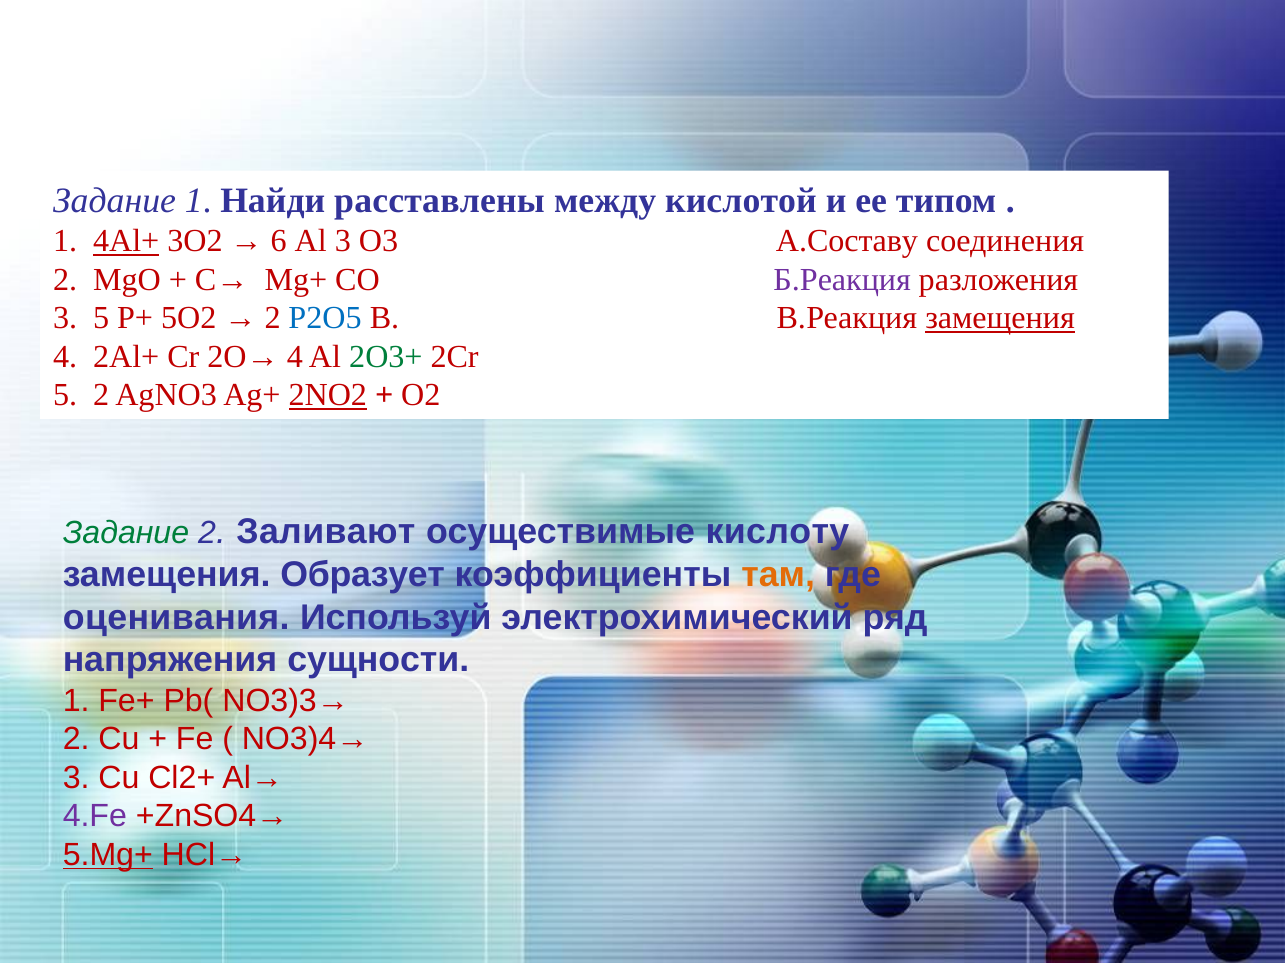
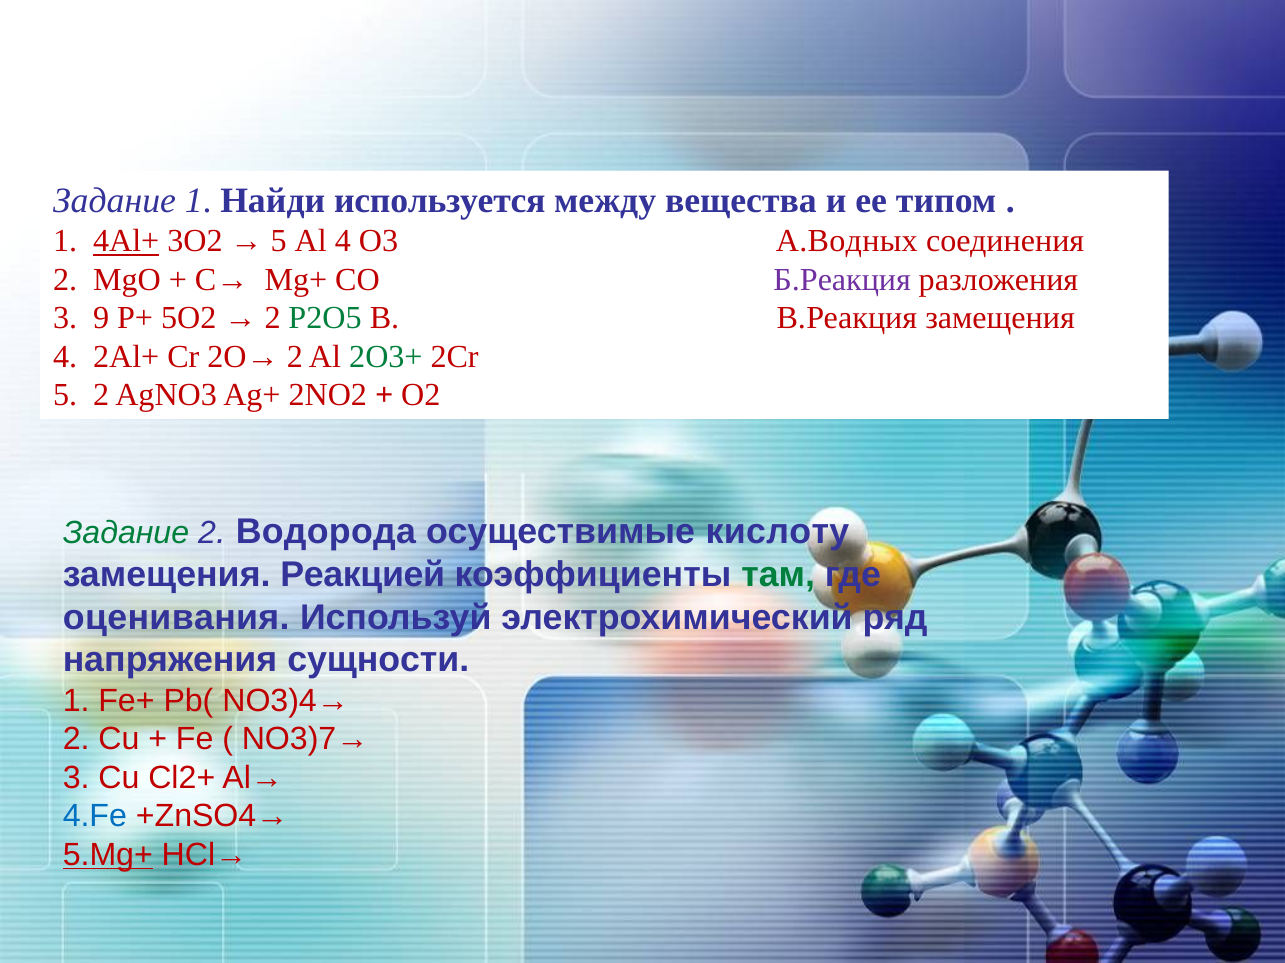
расставлены: расставлены -> используется (440, 201)
кислотой: кислотой -> вещества (741, 201)
6: 6 -> 5 (279, 241)
Аl 3: 3 -> 4 (343, 241)
А.Составу: А.Составу -> А.Водных (847, 241)
3 5: 5 -> 9 (101, 319)
Р2О5 colour: blue -> green (325, 319)
замещения underline: present -> none (1000, 319)
2O→ 4: 4 -> 2 (295, 357)
2NO2 underline: present -> none (328, 396)
Заливают: Заливают -> Водорода (326, 532)
Образует: Образует -> Реакцией (363, 575)
там colour: orange -> green (778, 575)
NO3)3→: NO3)3→ -> NO3)4→ (286, 701)
NO3)4→: NO3)4→ -> NO3)7→ (305, 740)
4.Fe colour: purple -> blue (95, 817)
